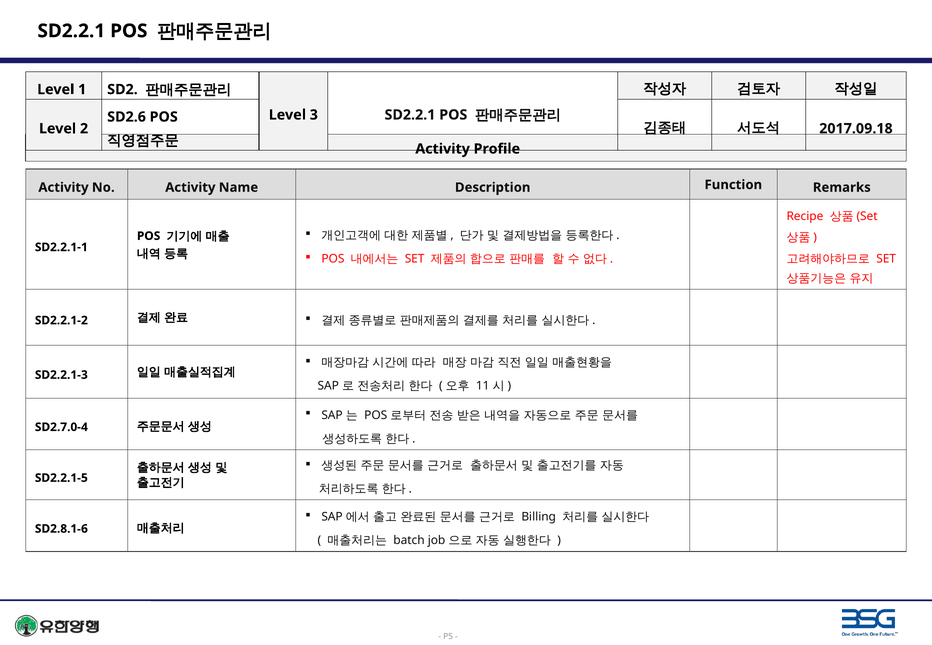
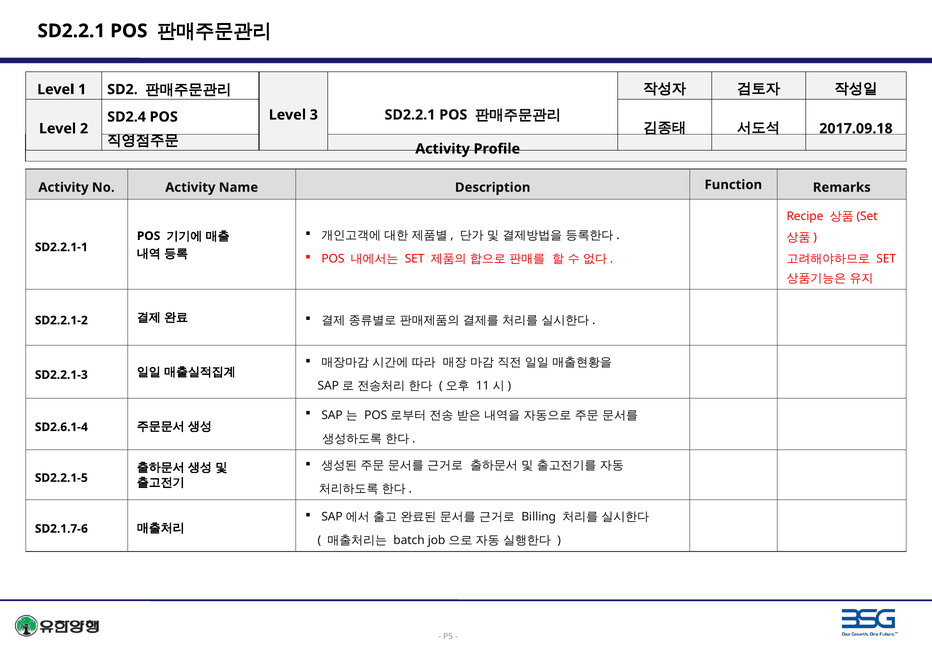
SD2.6: SD2.6 -> SD2.4 (127, 117)
SD2.7.0-4: SD2.7.0-4 -> SD2.6.1-4 (61, 427)
SD2.8.1-6: SD2.8.1-6 -> SD2.1.7-6 (61, 529)
